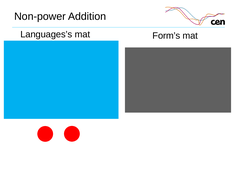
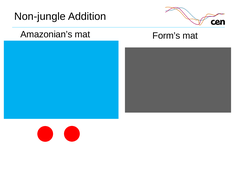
Non-power: Non-power -> Non-jungle (40, 16)
Languages’s: Languages’s -> Amazonian’s (46, 34)
